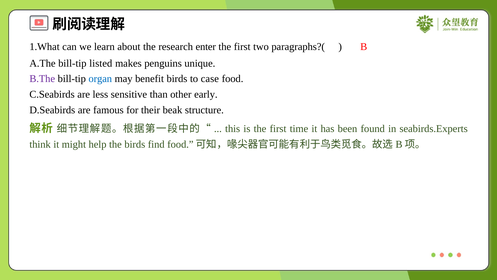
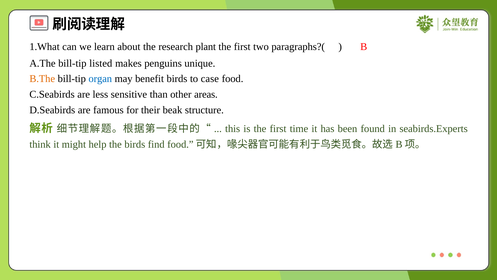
enter: enter -> plant (206, 47)
B.The colour: purple -> orange (42, 79)
early: early -> areas (206, 94)
